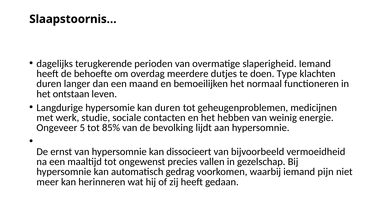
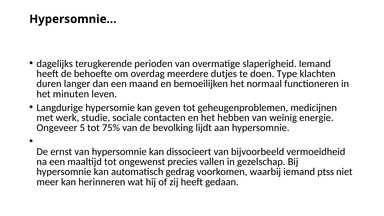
Slaapstoornis…: Slaapstoornis… -> Hypersomnie… (73, 19)
ontstaan: ontstaan -> minuten (71, 94)
kan duren: duren -> geven (168, 108)
85%: 85% -> 75% (111, 128)
pijn: pijn -> ptss (326, 172)
